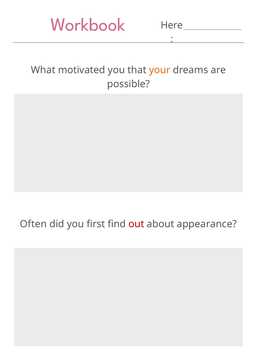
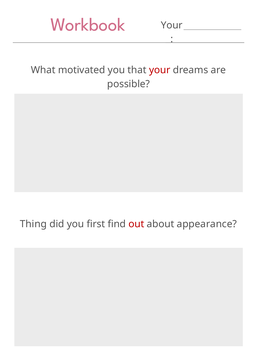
Here: Here -> Your (172, 25)
your colour: orange -> red (160, 70)
Often: Often -> Thing (33, 224)
